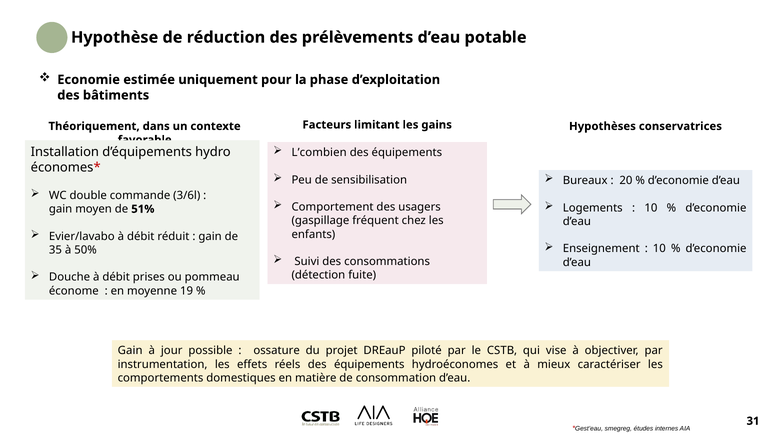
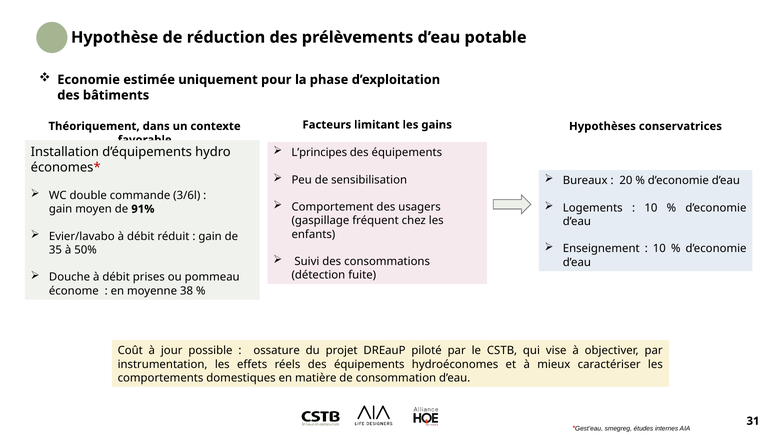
L’combien: L’combien -> L’principes (319, 153)
51%: 51% -> 91% (143, 209)
19: 19 -> 38 (187, 291)
Gain: Gain -> Coût (130, 351)
